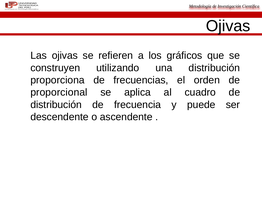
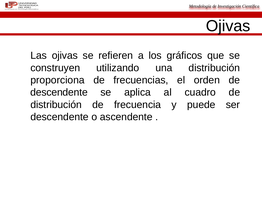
proporcional: proporcional -> descendente (59, 92)
